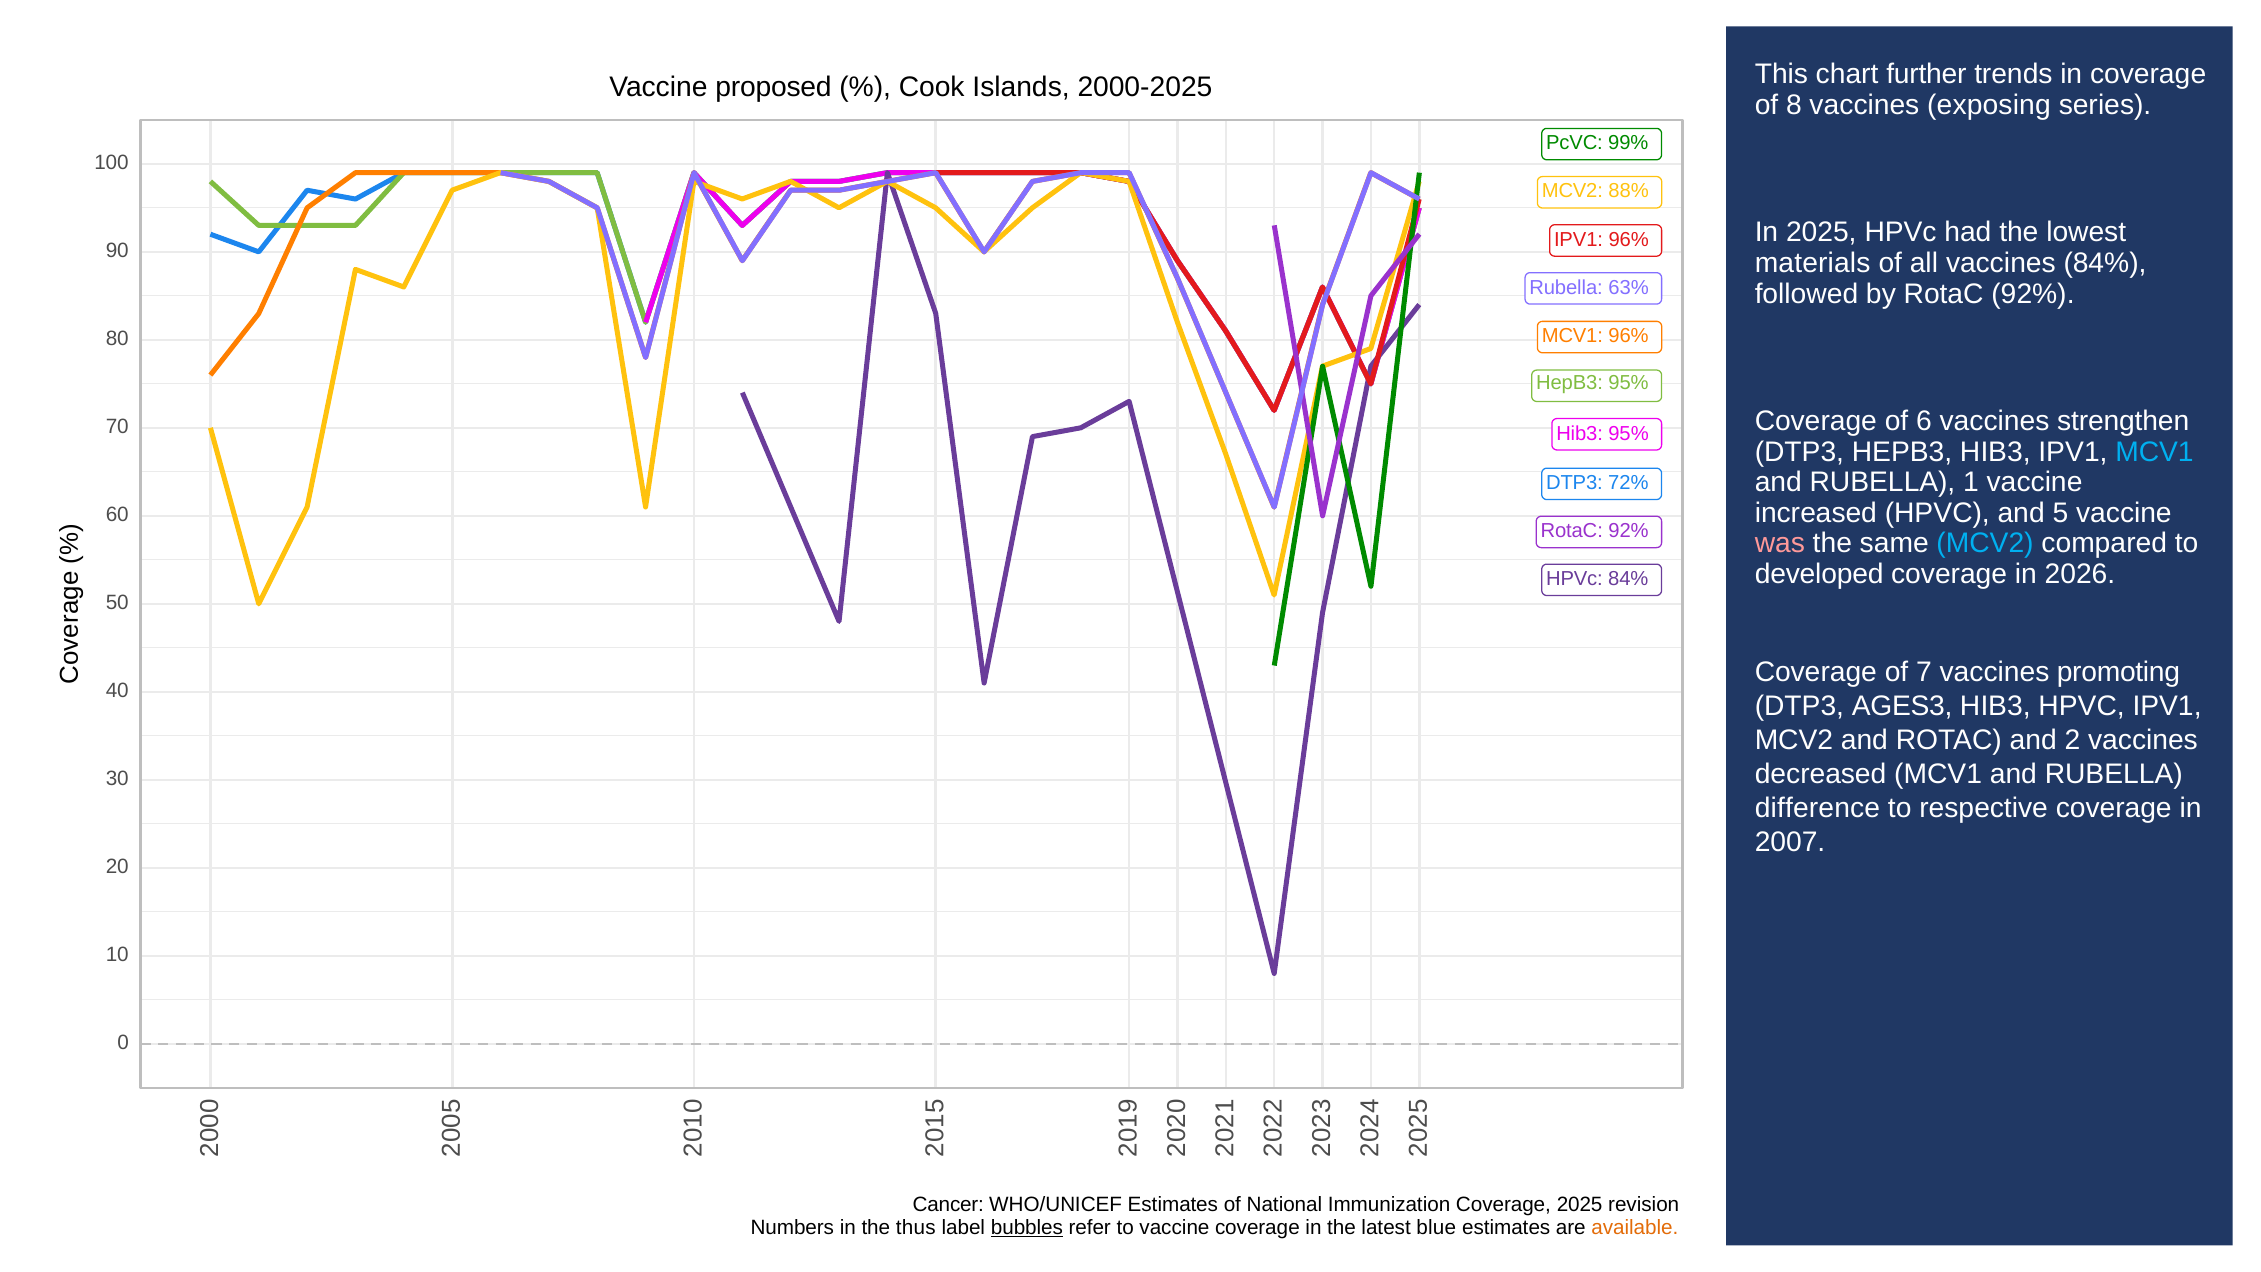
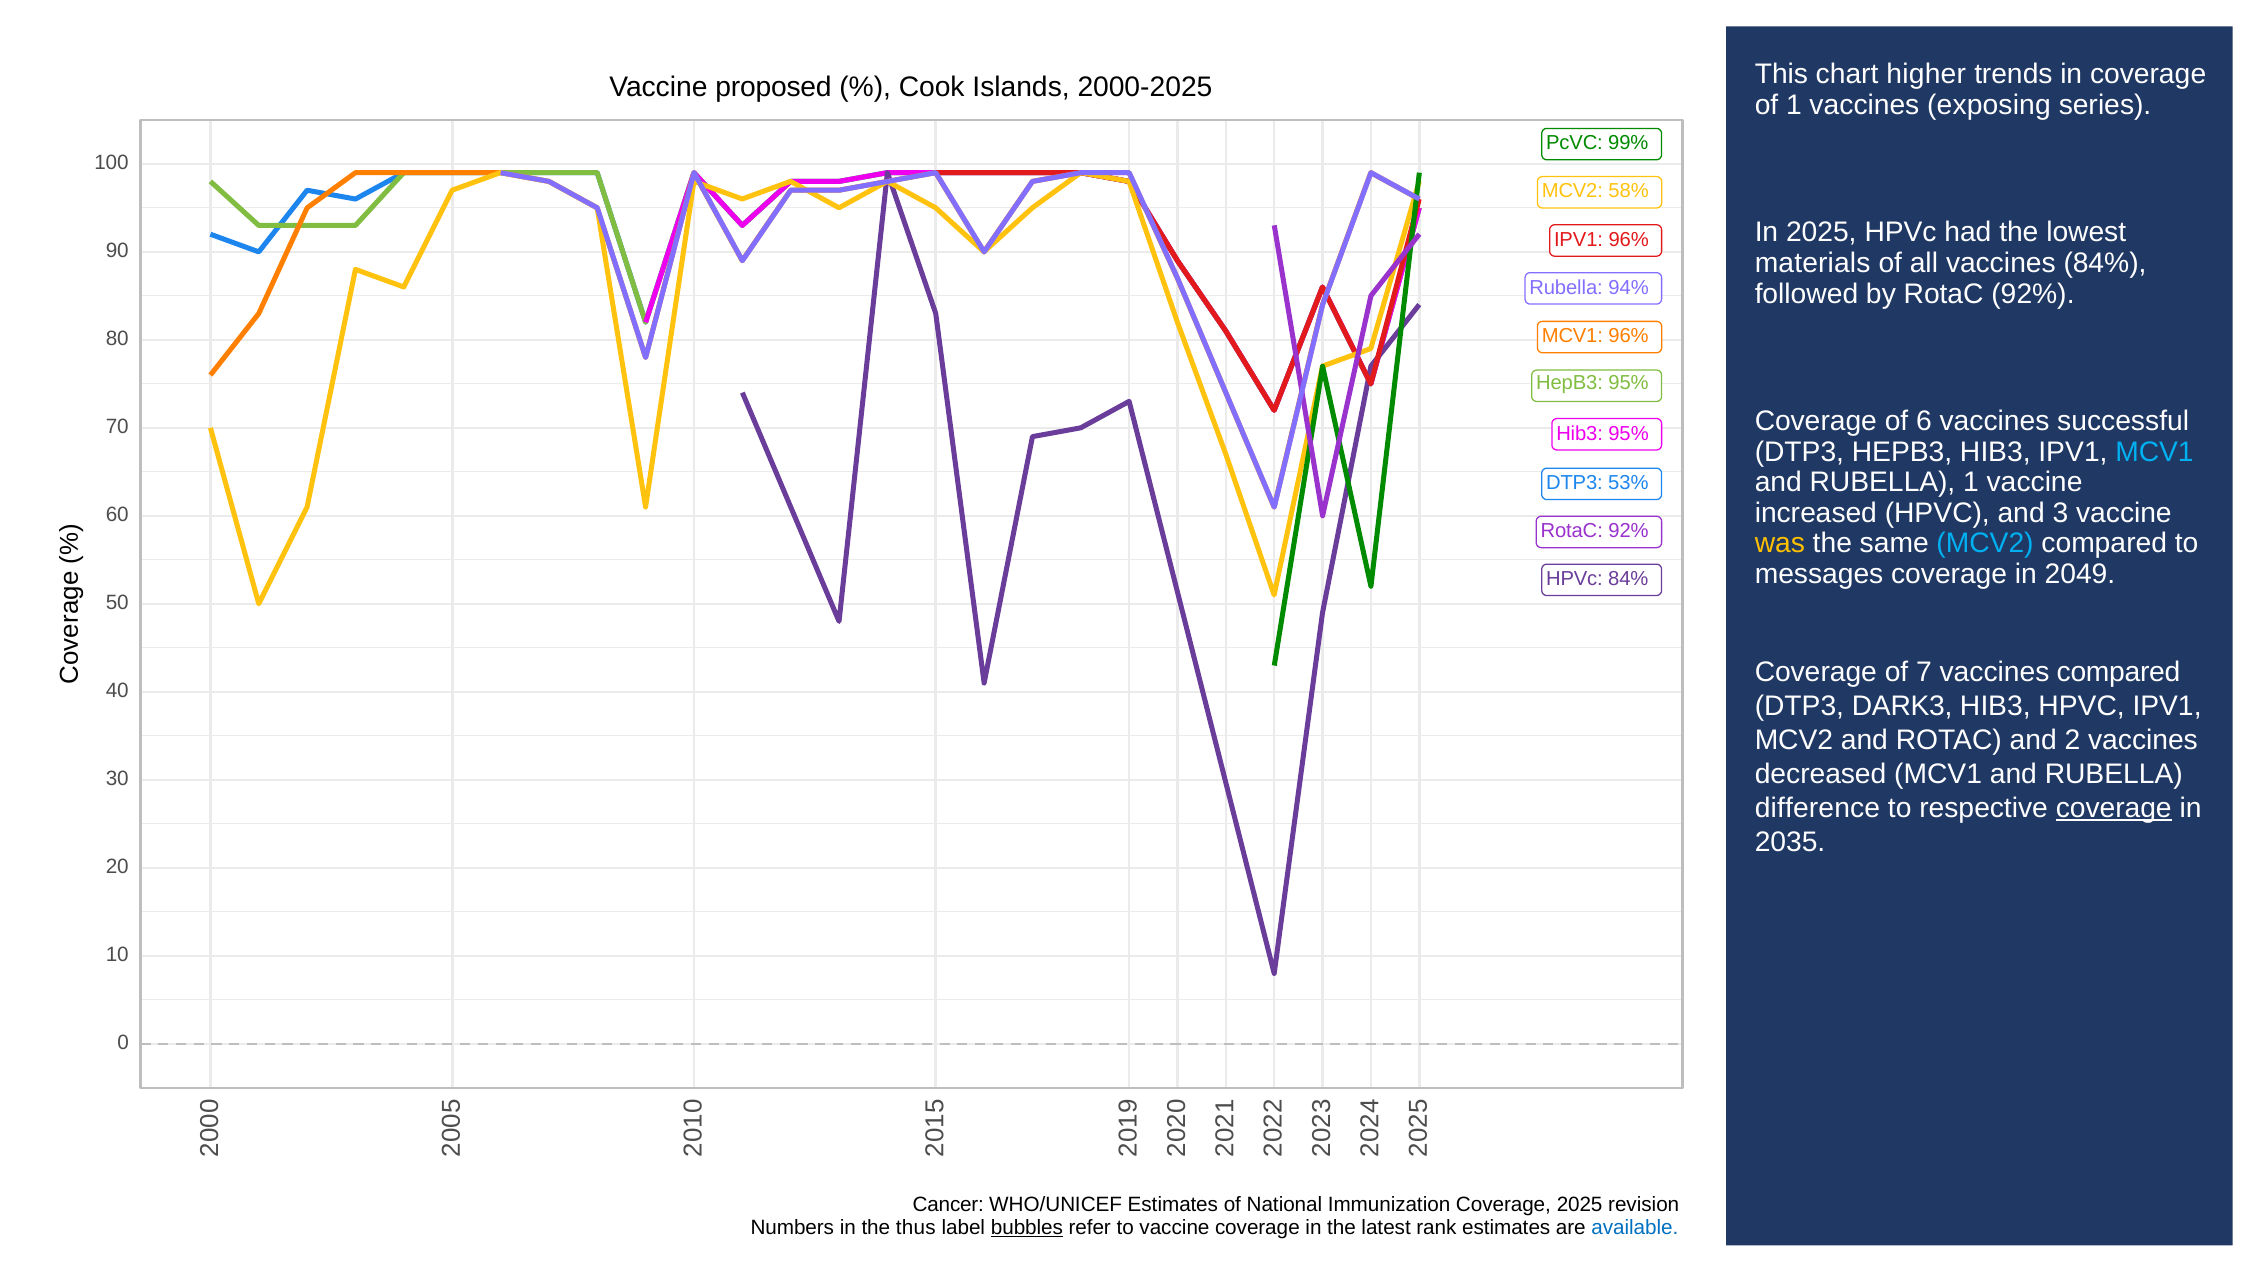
further: further -> higher (1926, 74)
of 8: 8 -> 1 (1794, 105)
88%: 88% -> 58% (1629, 191)
63%: 63% -> 94% (1629, 287)
strengthen: strengthen -> successful (2123, 421)
72%: 72% -> 53% (1628, 483)
and 5: 5 -> 3 (2060, 513)
was colour: pink -> yellow (1780, 543)
developed: developed -> messages (1819, 574)
2026: 2026 -> 2049 (2080, 574)
vaccines promoting: promoting -> compared (2118, 672)
AGES3: AGES3 -> DARK3 (1902, 706)
coverage underline: none -> present (2114, 808)
2007: 2007 -> 2035 (1790, 842)
blue: blue -> rank (1436, 1227)
available colour: orange -> blue (1635, 1227)
